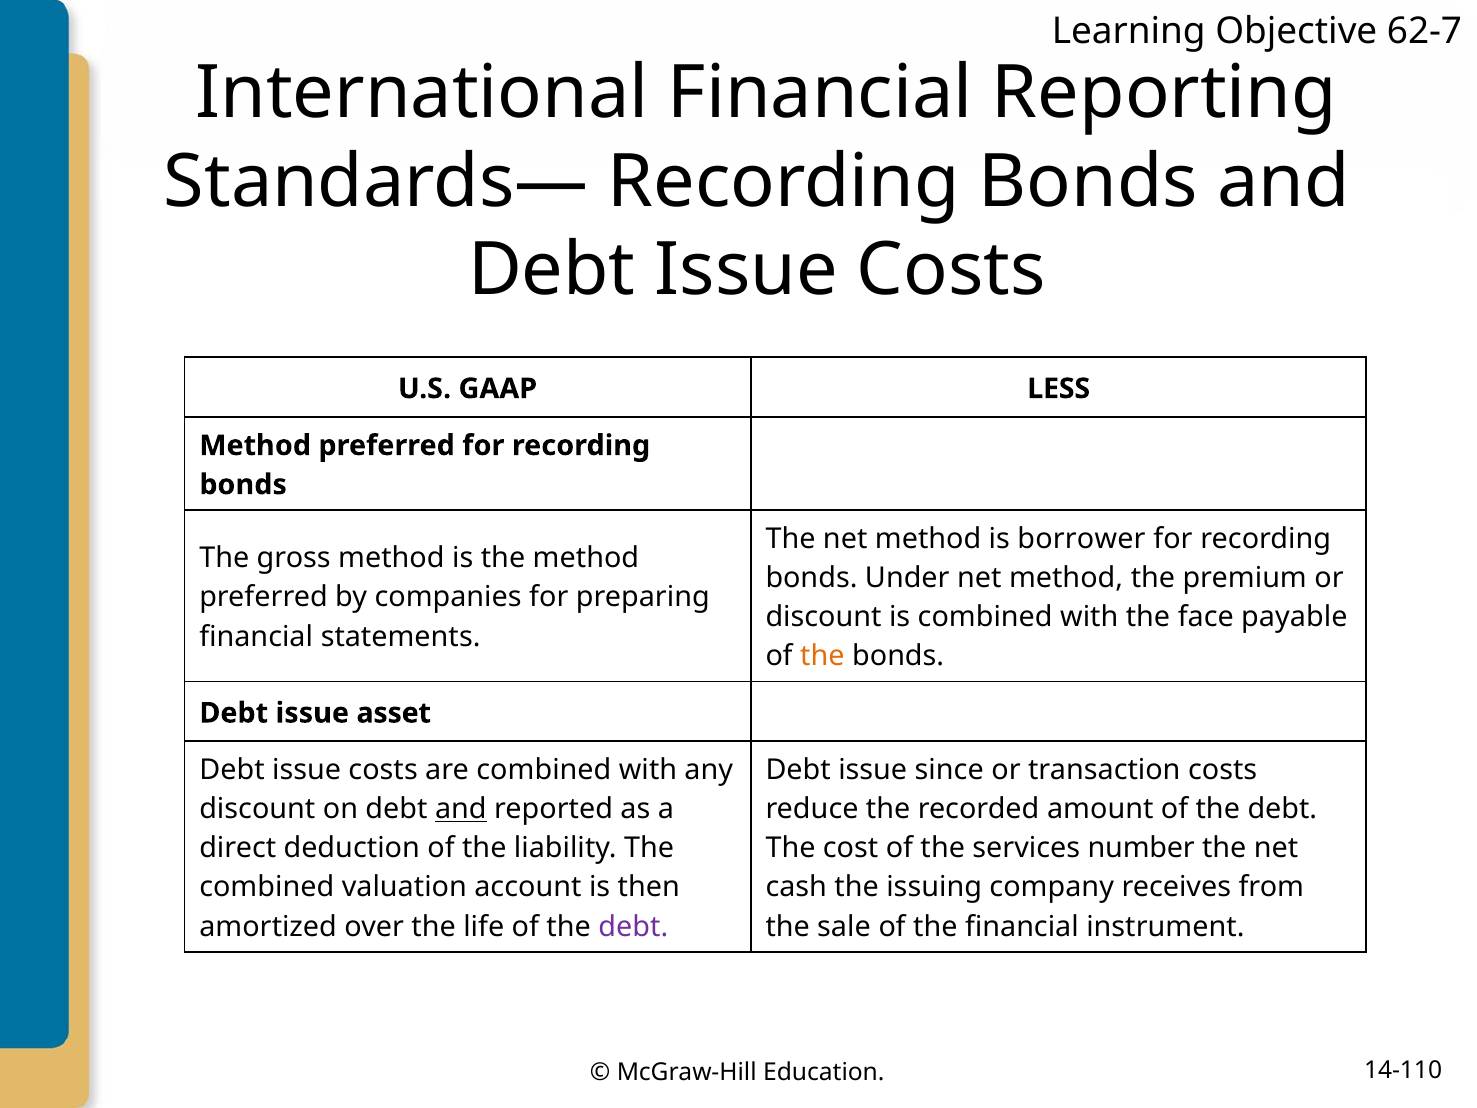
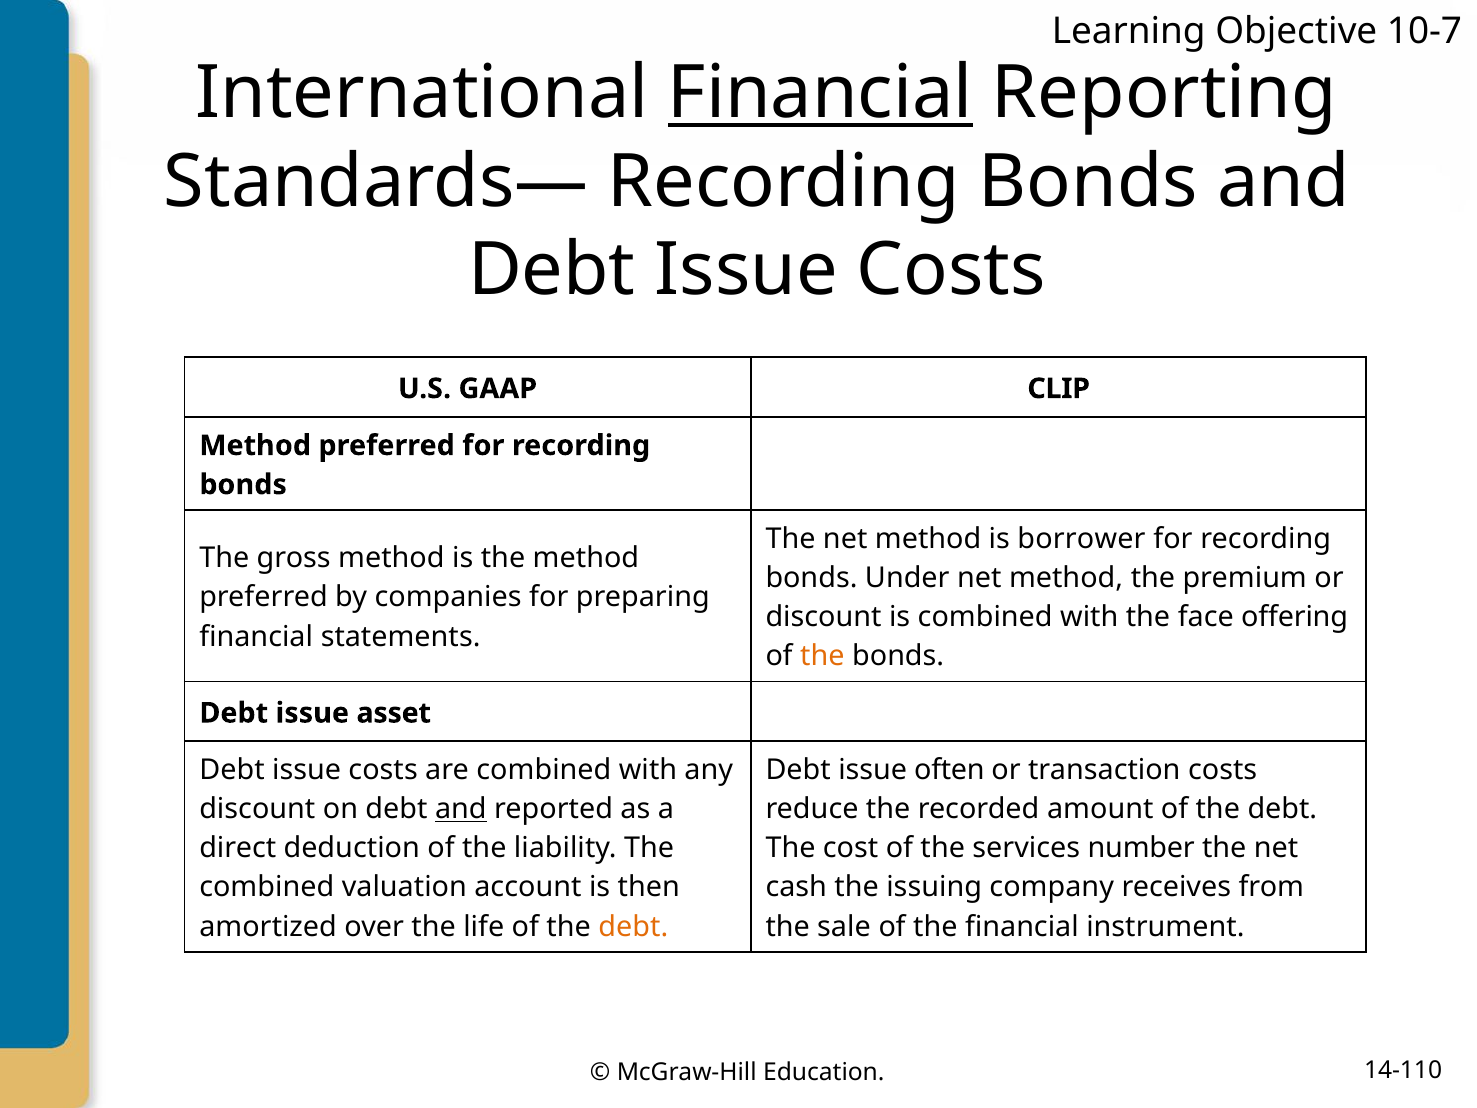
62-7: 62-7 -> 10-7 (1425, 32)
Financial underline: none -> present (820, 93)
LESS: LESS -> CLIP (1059, 389)
payable: payable -> offering (1295, 617)
since: since -> often (949, 770)
debt colour: purple -> orange (633, 926)
